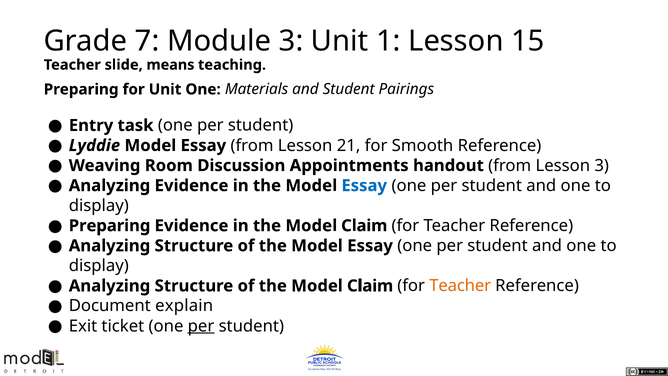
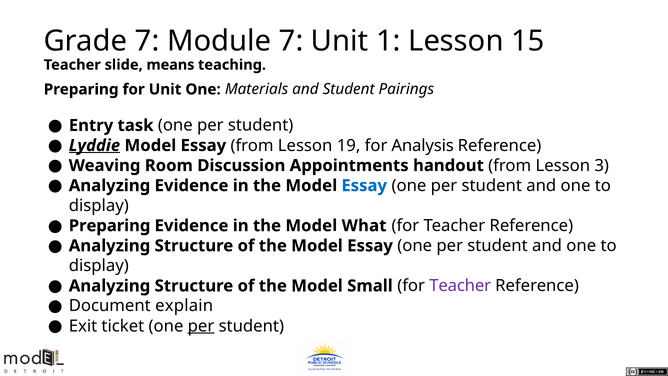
Module 3: 3 -> 7 (291, 41)
Lyddie underline: none -> present (94, 145)
21: 21 -> 19 (349, 145)
Smooth: Smooth -> Analysis (423, 145)
in the Model Claim: Claim -> What (364, 226)
of the Model Claim: Claim -> Small (370, 286)
Teacher colour: orange -> purple (460, 286)
